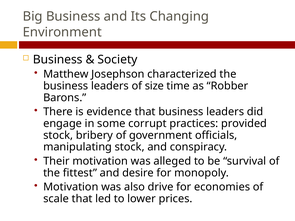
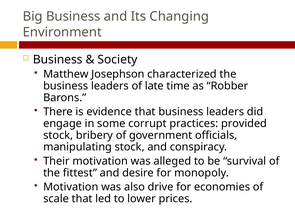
size: size -> late (154, 86)
